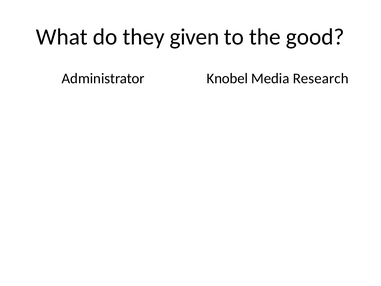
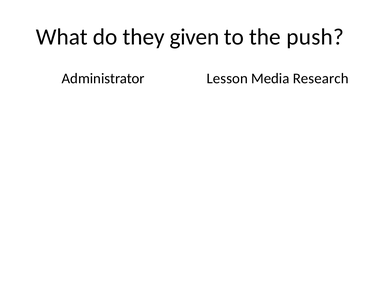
good: good -> push (315, 37)
Knobel: Knobel -> Lesson (227, 79)
